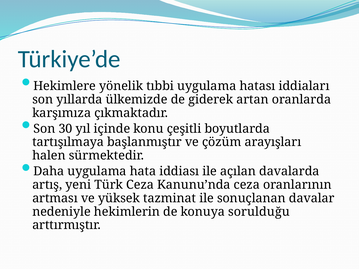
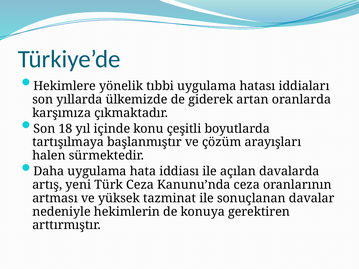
30: 30 -> 18 (65, 129)
sorulduğu: sorulduğu -> gerektiren (259, 212)
